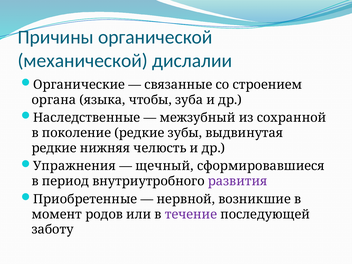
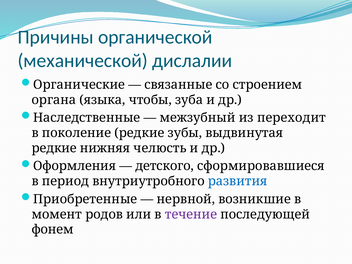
сохранной: сохранной -> переходит (291, 118)
Упражнения: Упражнения -> Оформления (75, 166)
щечный: щечный -> детского (165, 166)
развития colour: purple -> blue (238, 181)
заботу: заботу -> фонем (53, 230)
